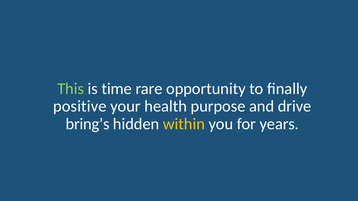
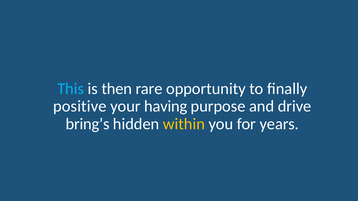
This colour: light green -> light blue (71, 89)
time: time -> then (117, 89)
health: health -> having (166, 107)
